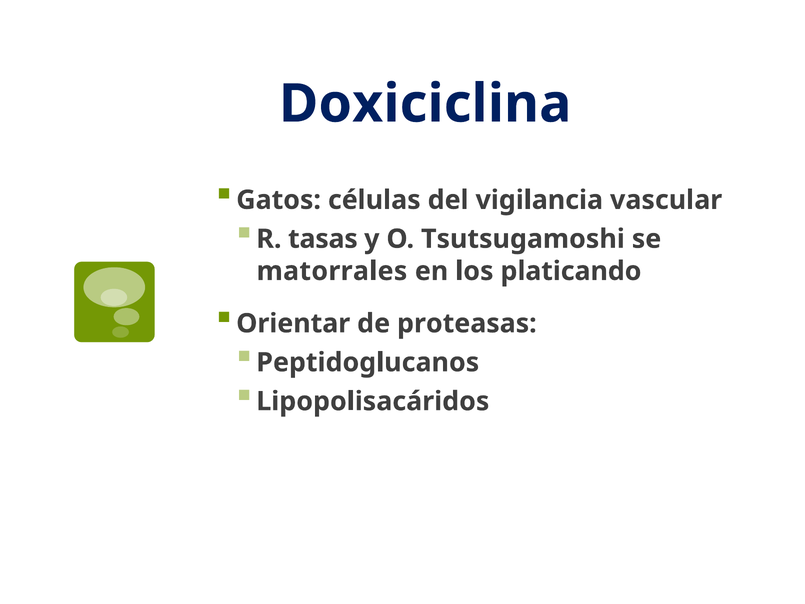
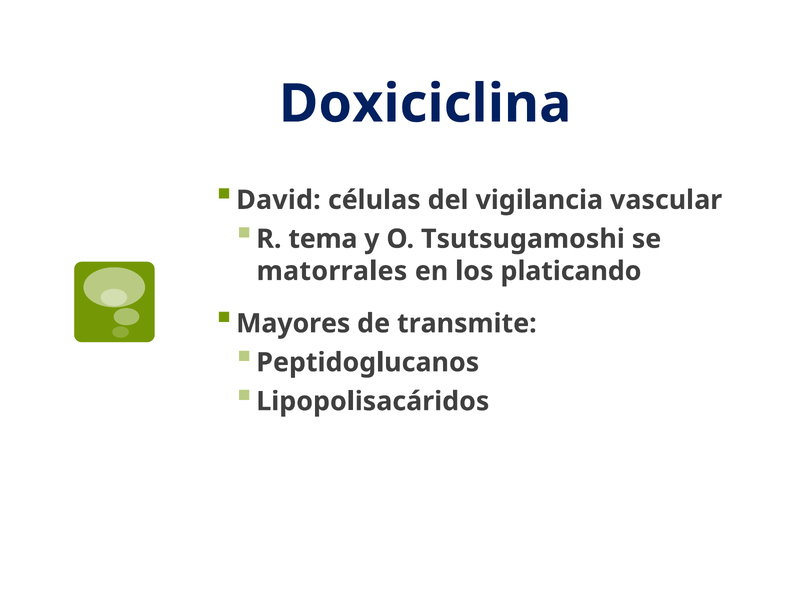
Gatos: Gatos -> David (278, 200)
tasas: tasas -> tema (323, 239)
Orientar: Orientar -> Mayores (293, 323)
proteasas: proteasas -> transmite (467, 323)
